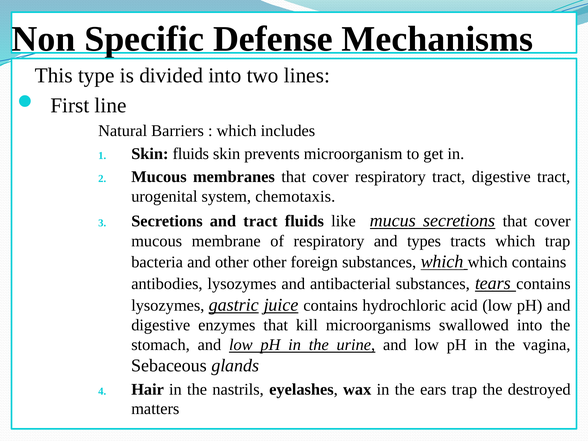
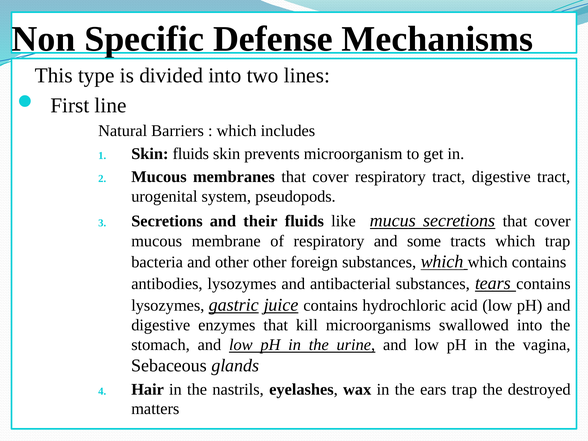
chemotaxis: chemotaxis -> pseudopods (295, 196)
and tract: tract -> their (260, 221)
types: types -> some (424, 241)
